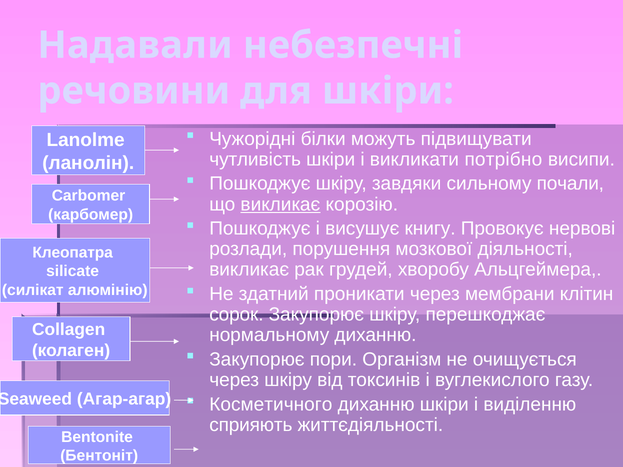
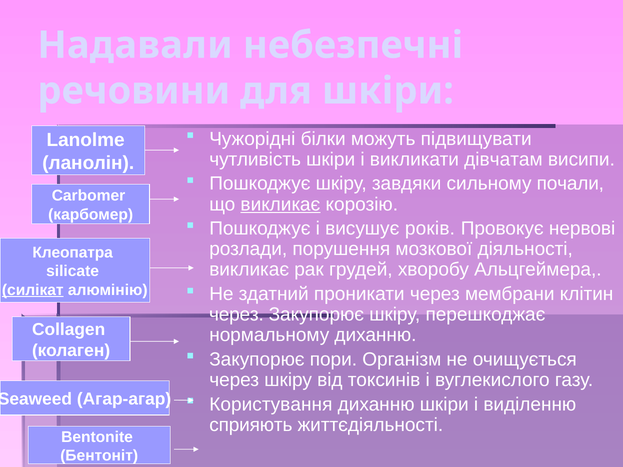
потрібно: потрібно -> дівчатам (503, 159)
книгу: книгу -> років (430, 229)
силікат underline: none -> present (33, 290)
сорок: сорок -> через (236, 315)
Косметичного: Косметичного -> Користування (271, 405)
